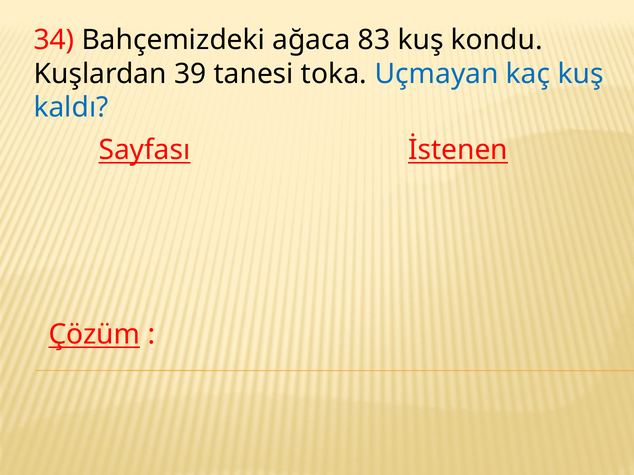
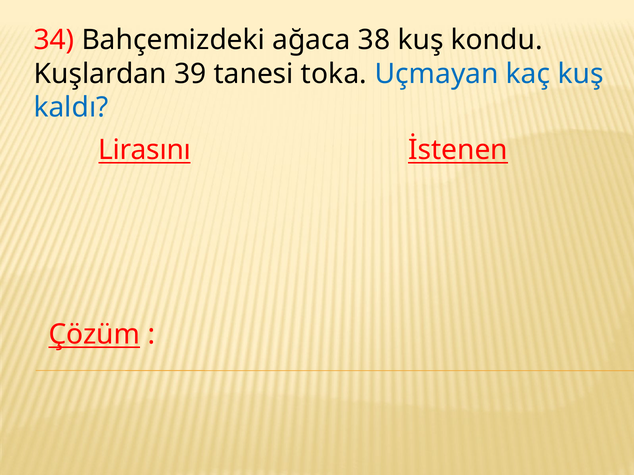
83: 83 -> 38 (374, 40)
Sayfası: Sayfası -> Lirasını (145, 150)
